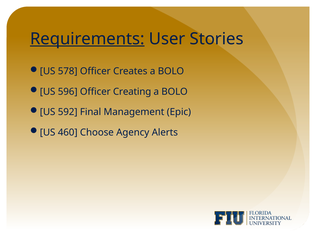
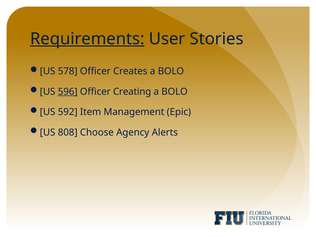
596 underline: none -> present (68, 92)
Final: Final -> Item (91, 112)
460: 460 -> 808 (68, 132)
